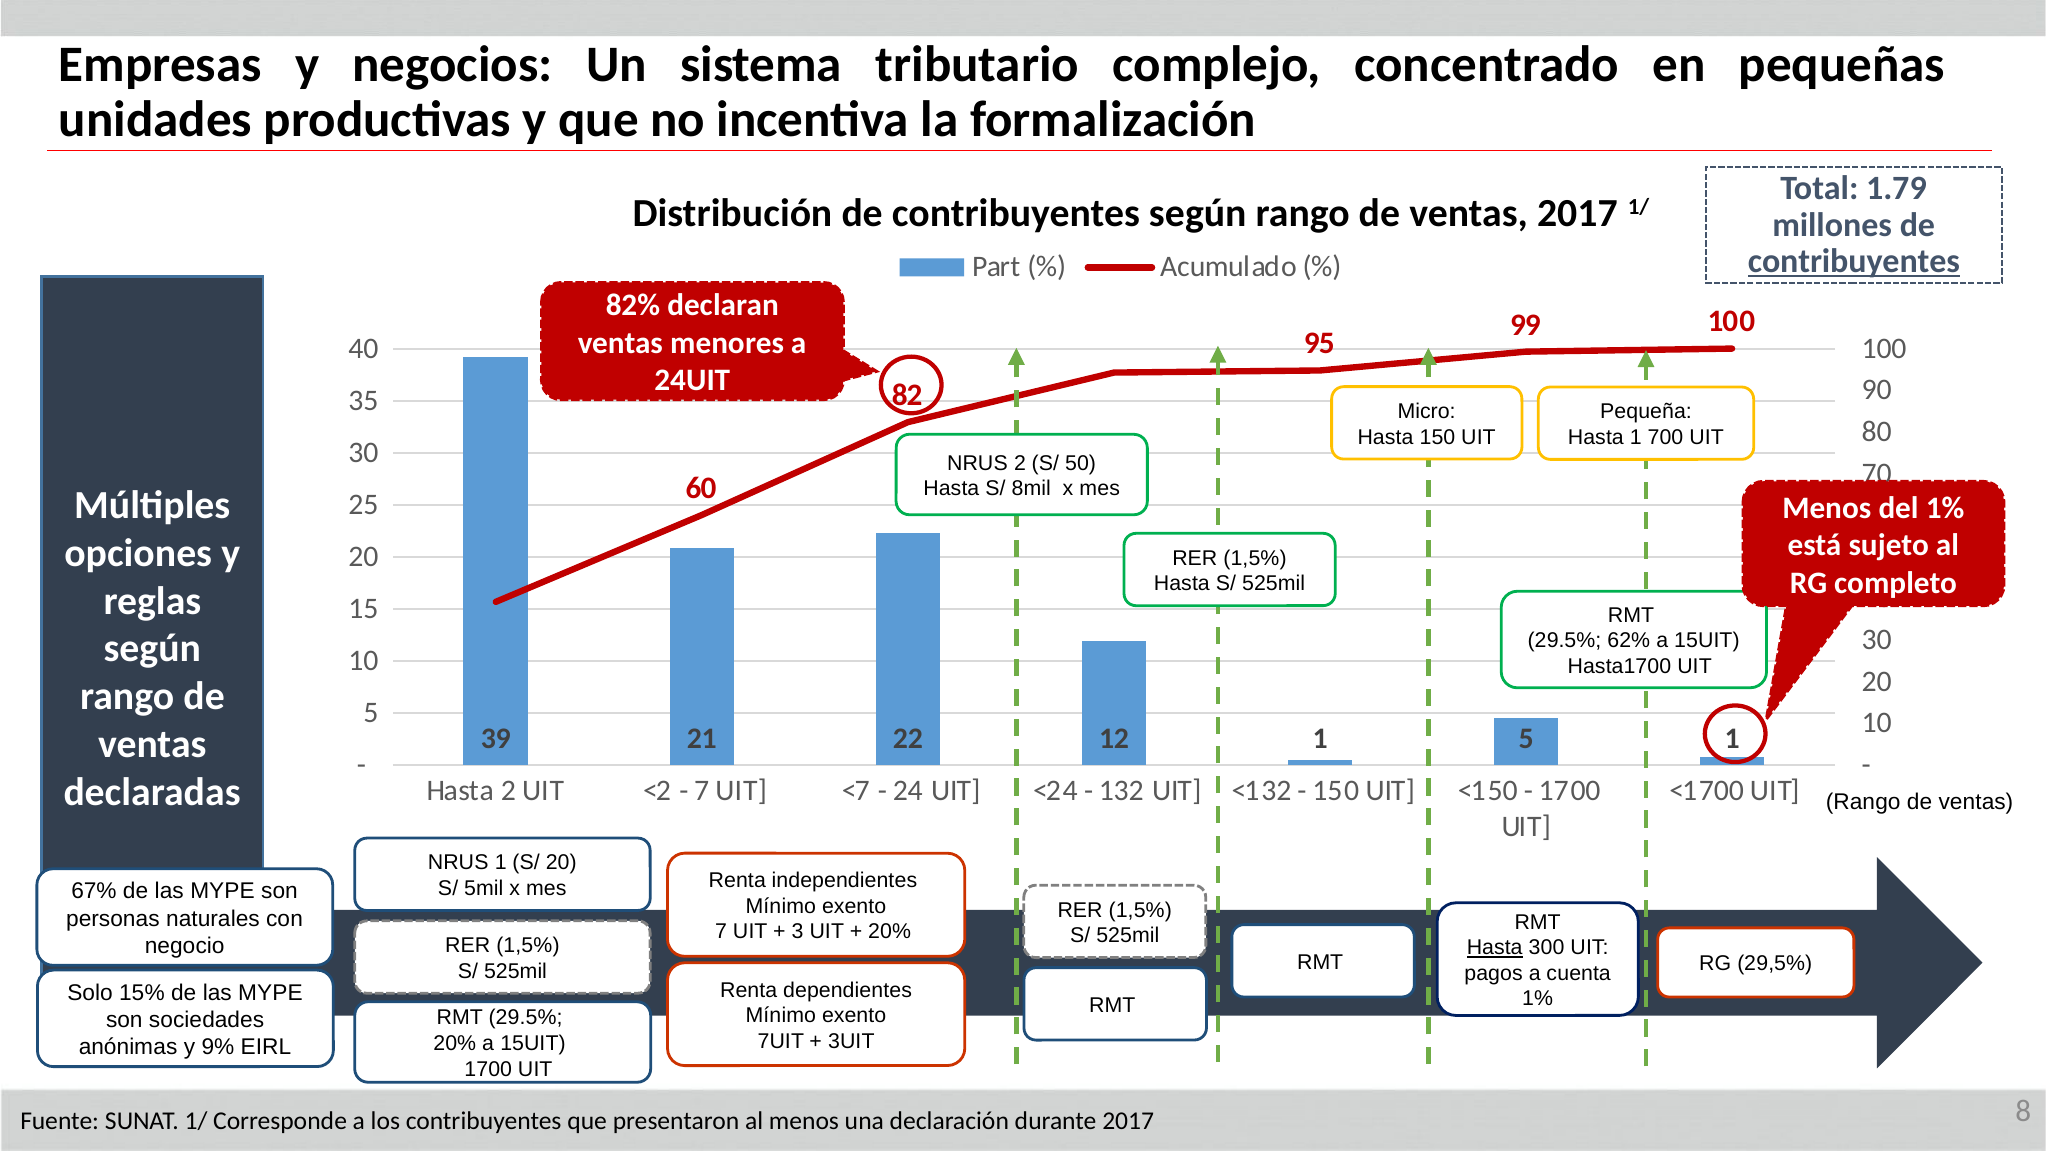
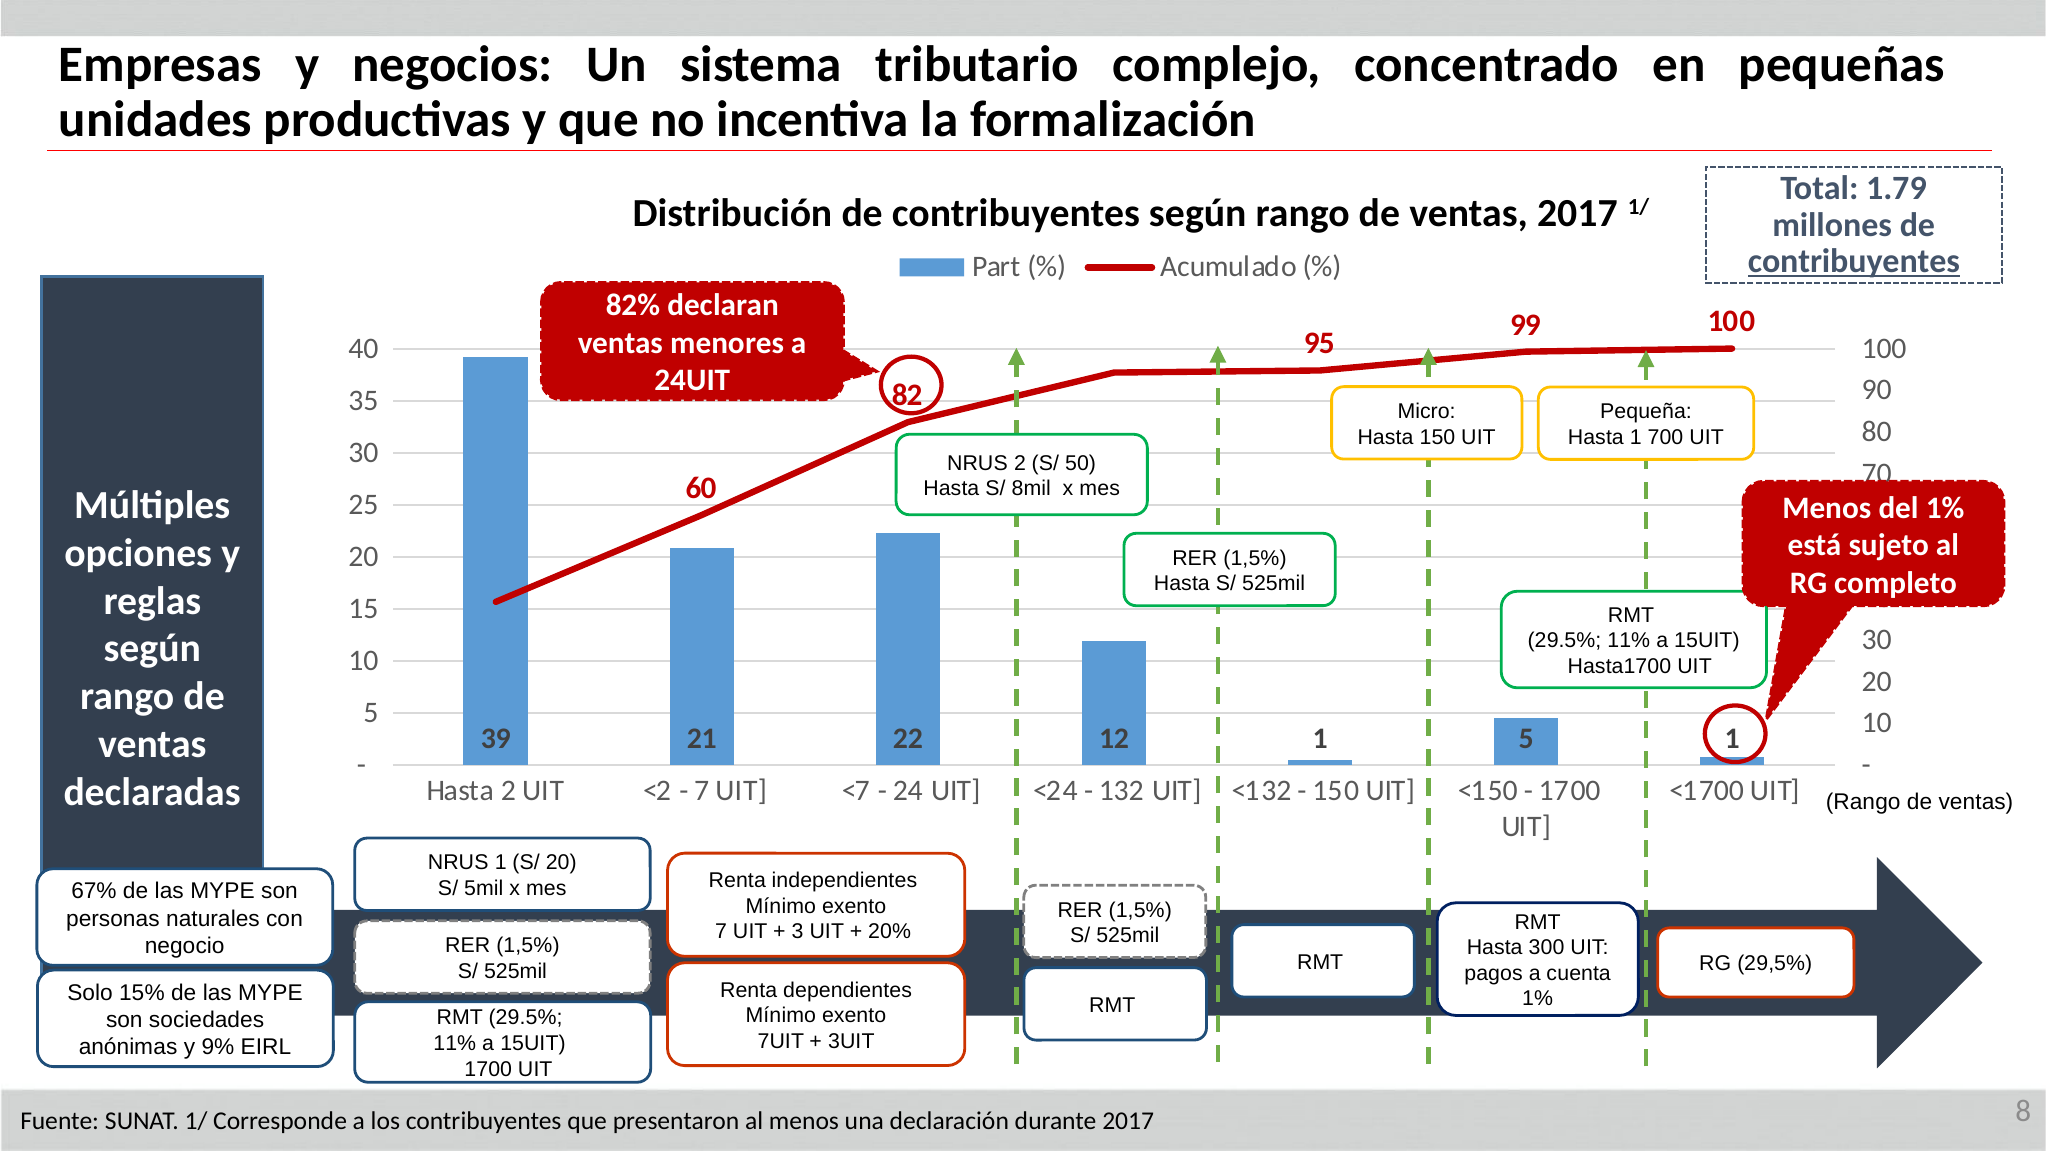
62%: 62% -> 11% (1629, 641)
Hasta underline: present -> none (1495, 948)
20%: 20% -> 11% (455, 1043)
